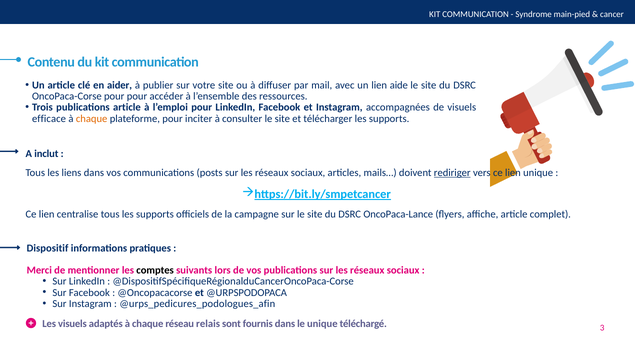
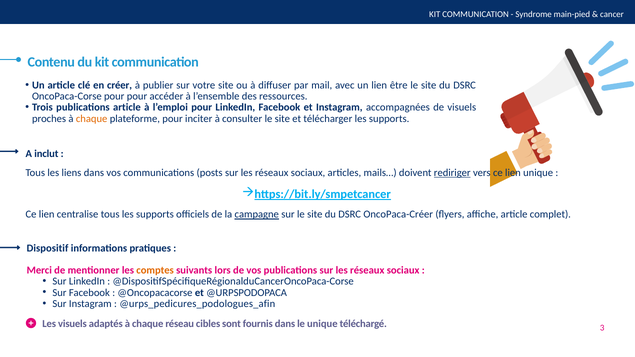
aider: aider -> créer (120, 85)
aide: aide -> être (399, 85)
efficace: efficace -> proches (49, 119)
campagne underline: none -> present (257, 215)
OncoPaca-Lance: OncoPaca-Lance -> OncoPaca-Créer (398, 215)
comptes colour: black -> orange (155, 270)
relais: relais -> cibles (208, 324)
